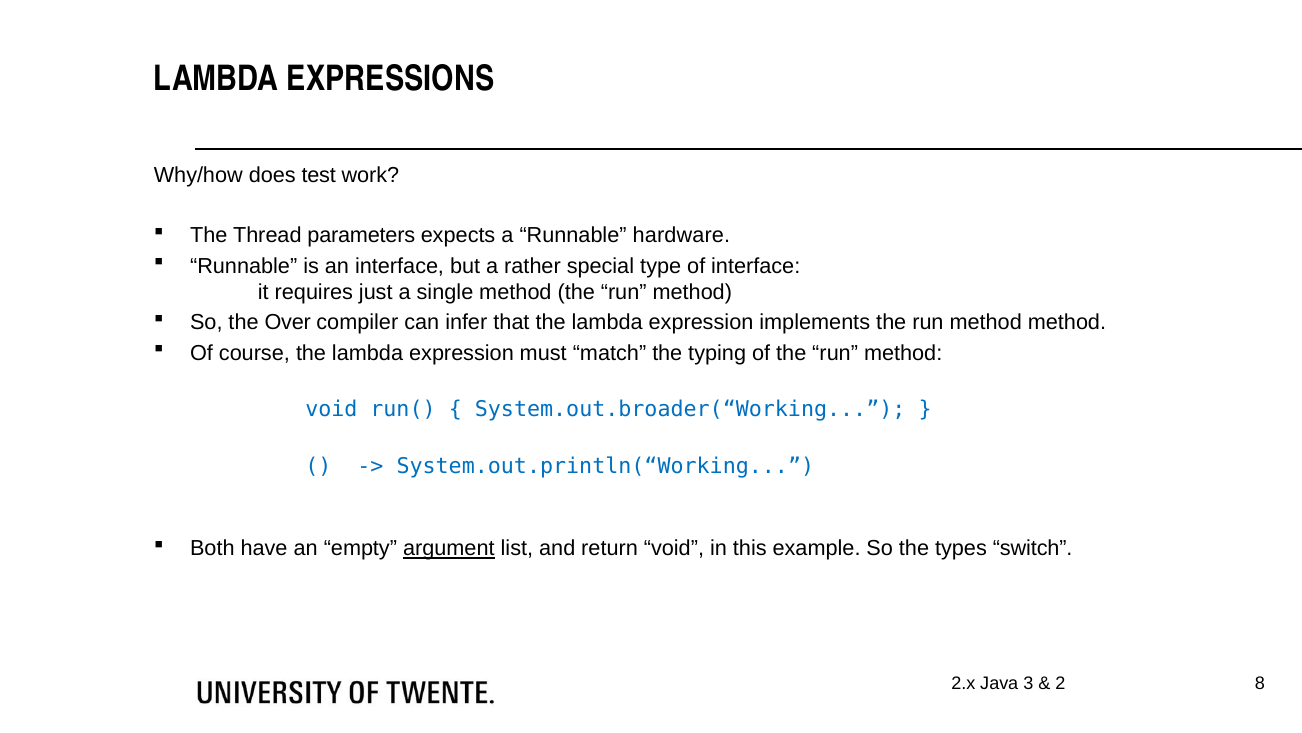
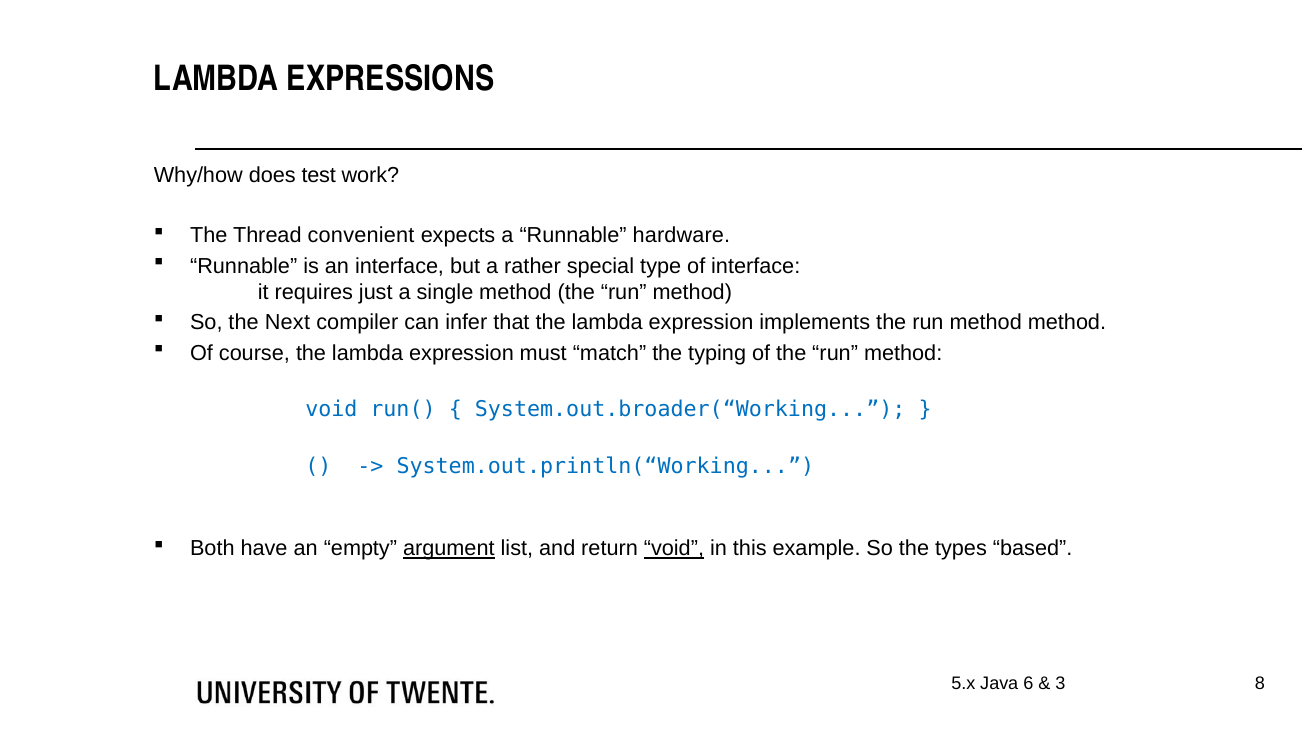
parameters: parameters -> convenient (361, 236)
Over: Over -> Next (287, 322)
void underline: none -> present (674, 548)
switch: switch -> based (1033, 548)
2.x: 2.x -> 5.x (963, 683)
3: 3 -> 6 (1028, 683)
2: 2 -> 3 (1060, 683)
